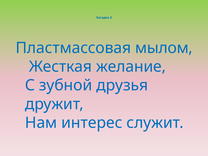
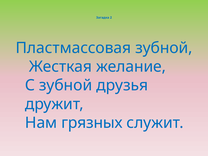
Пластмассовая мылом: мылом -> зубной (164, 48)
интерес: интерес -> грязных (92, 123)
